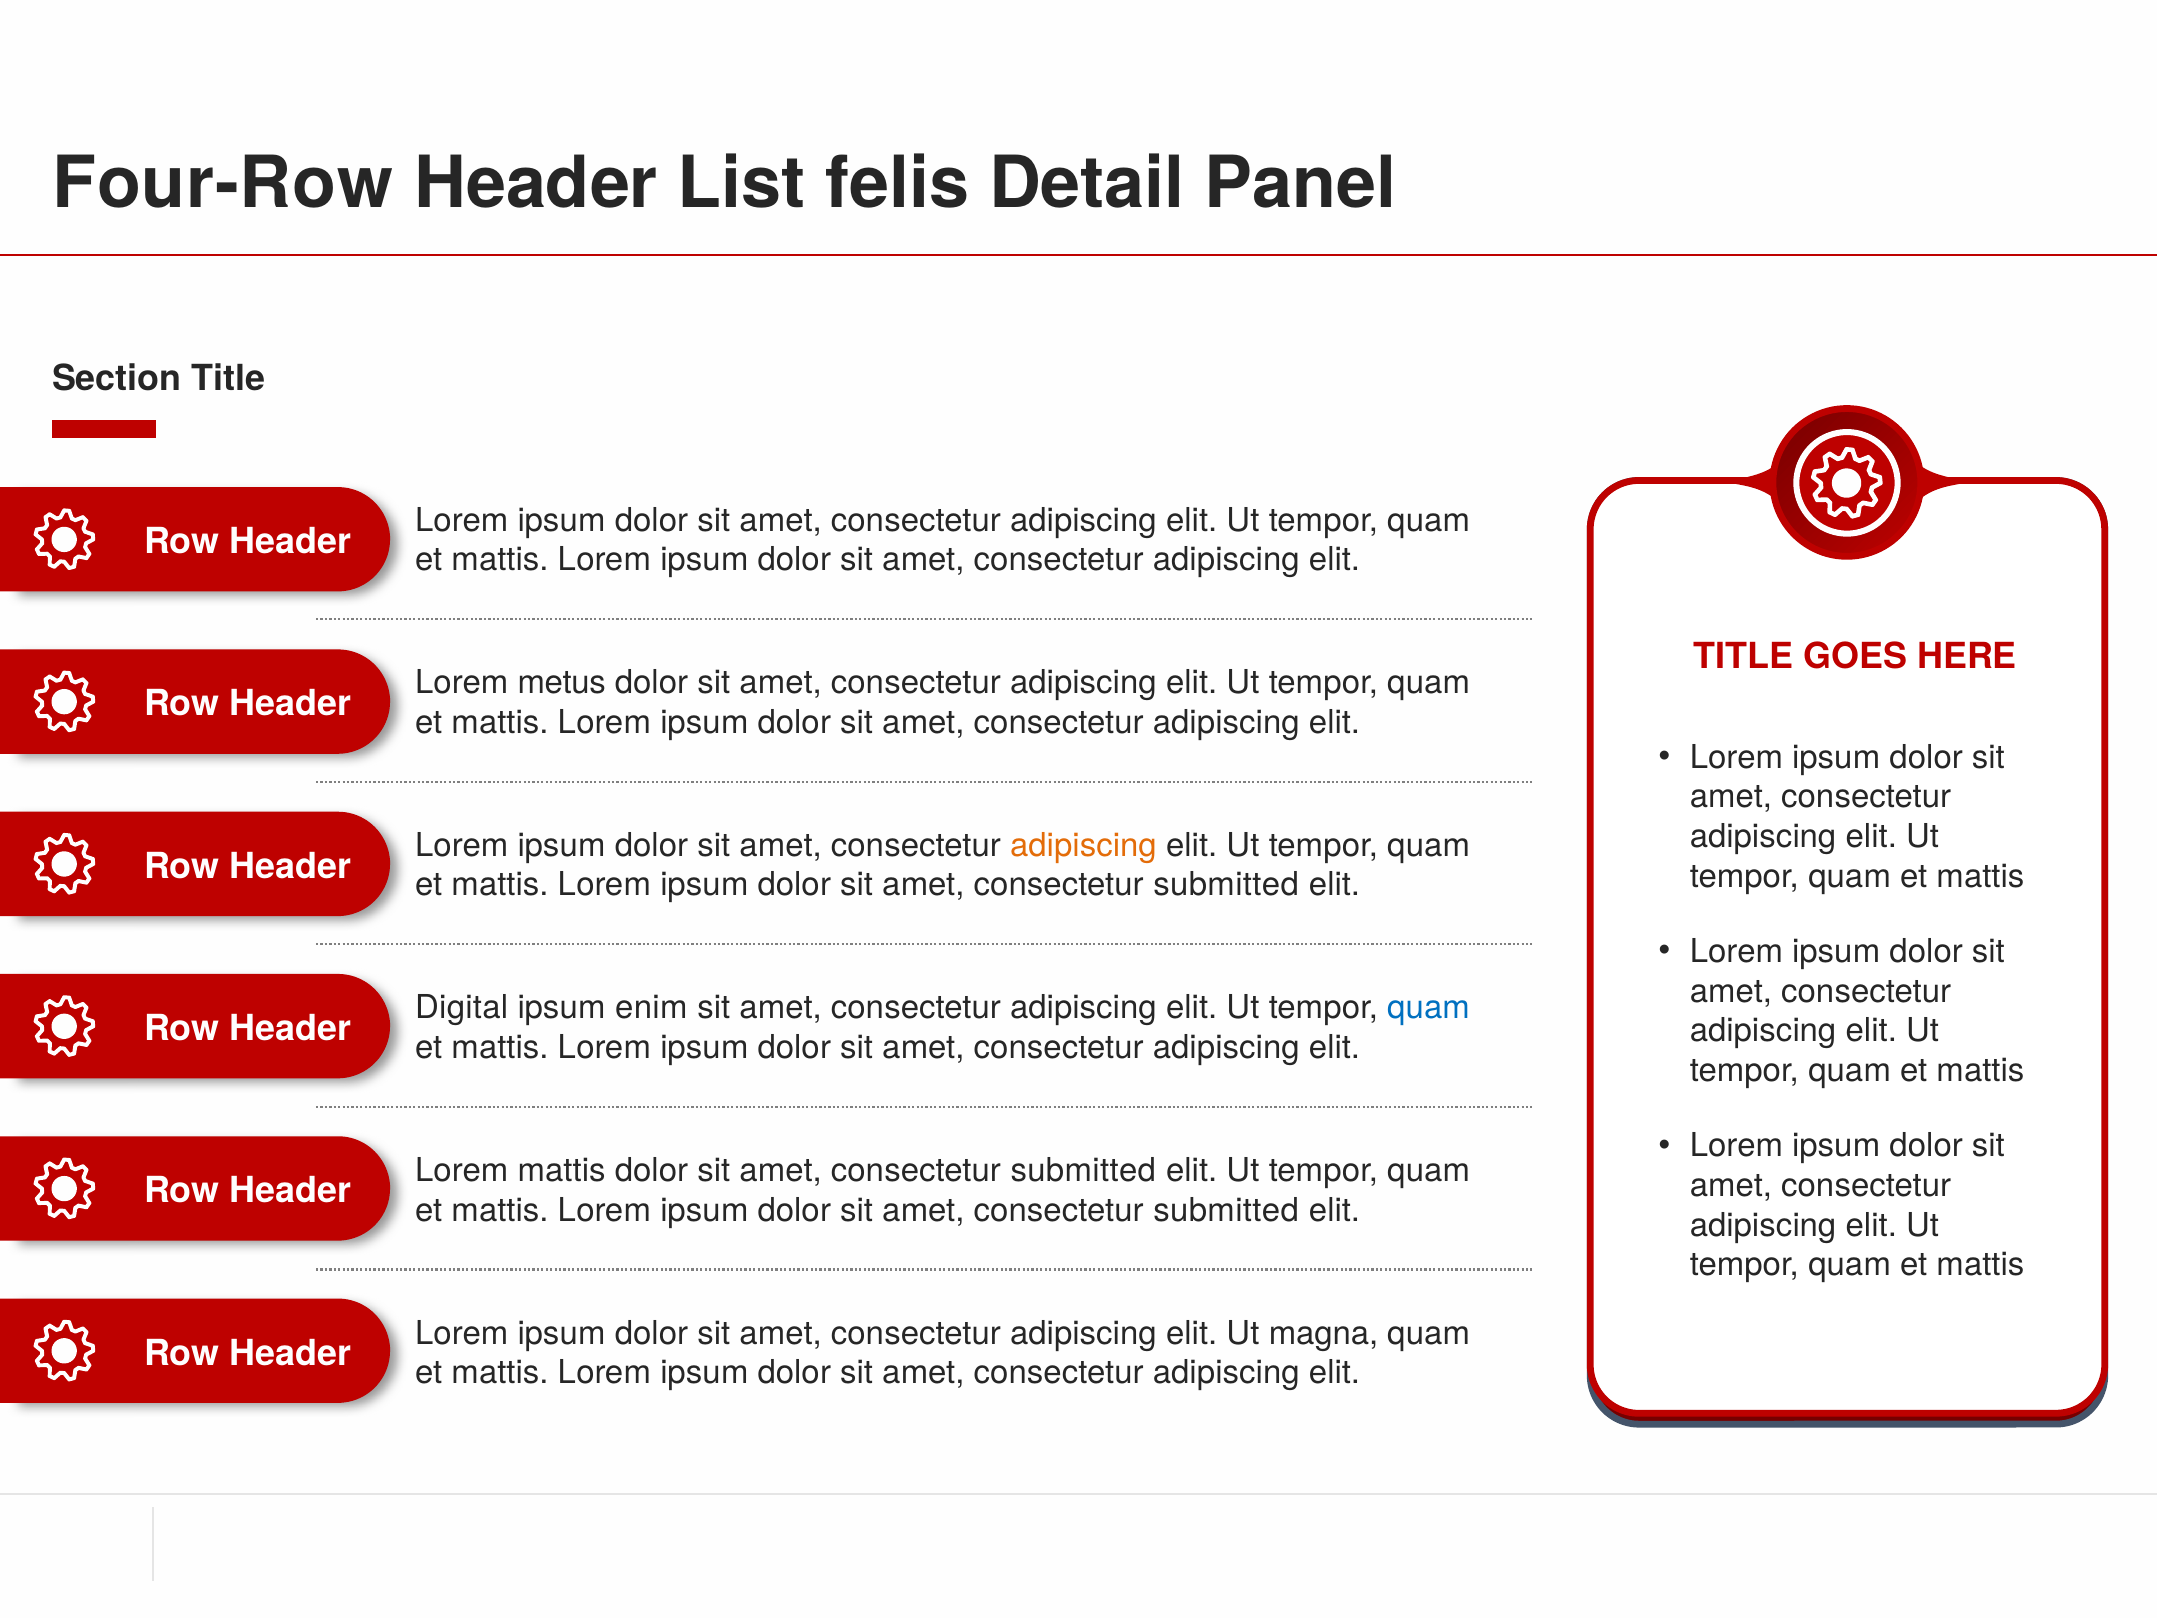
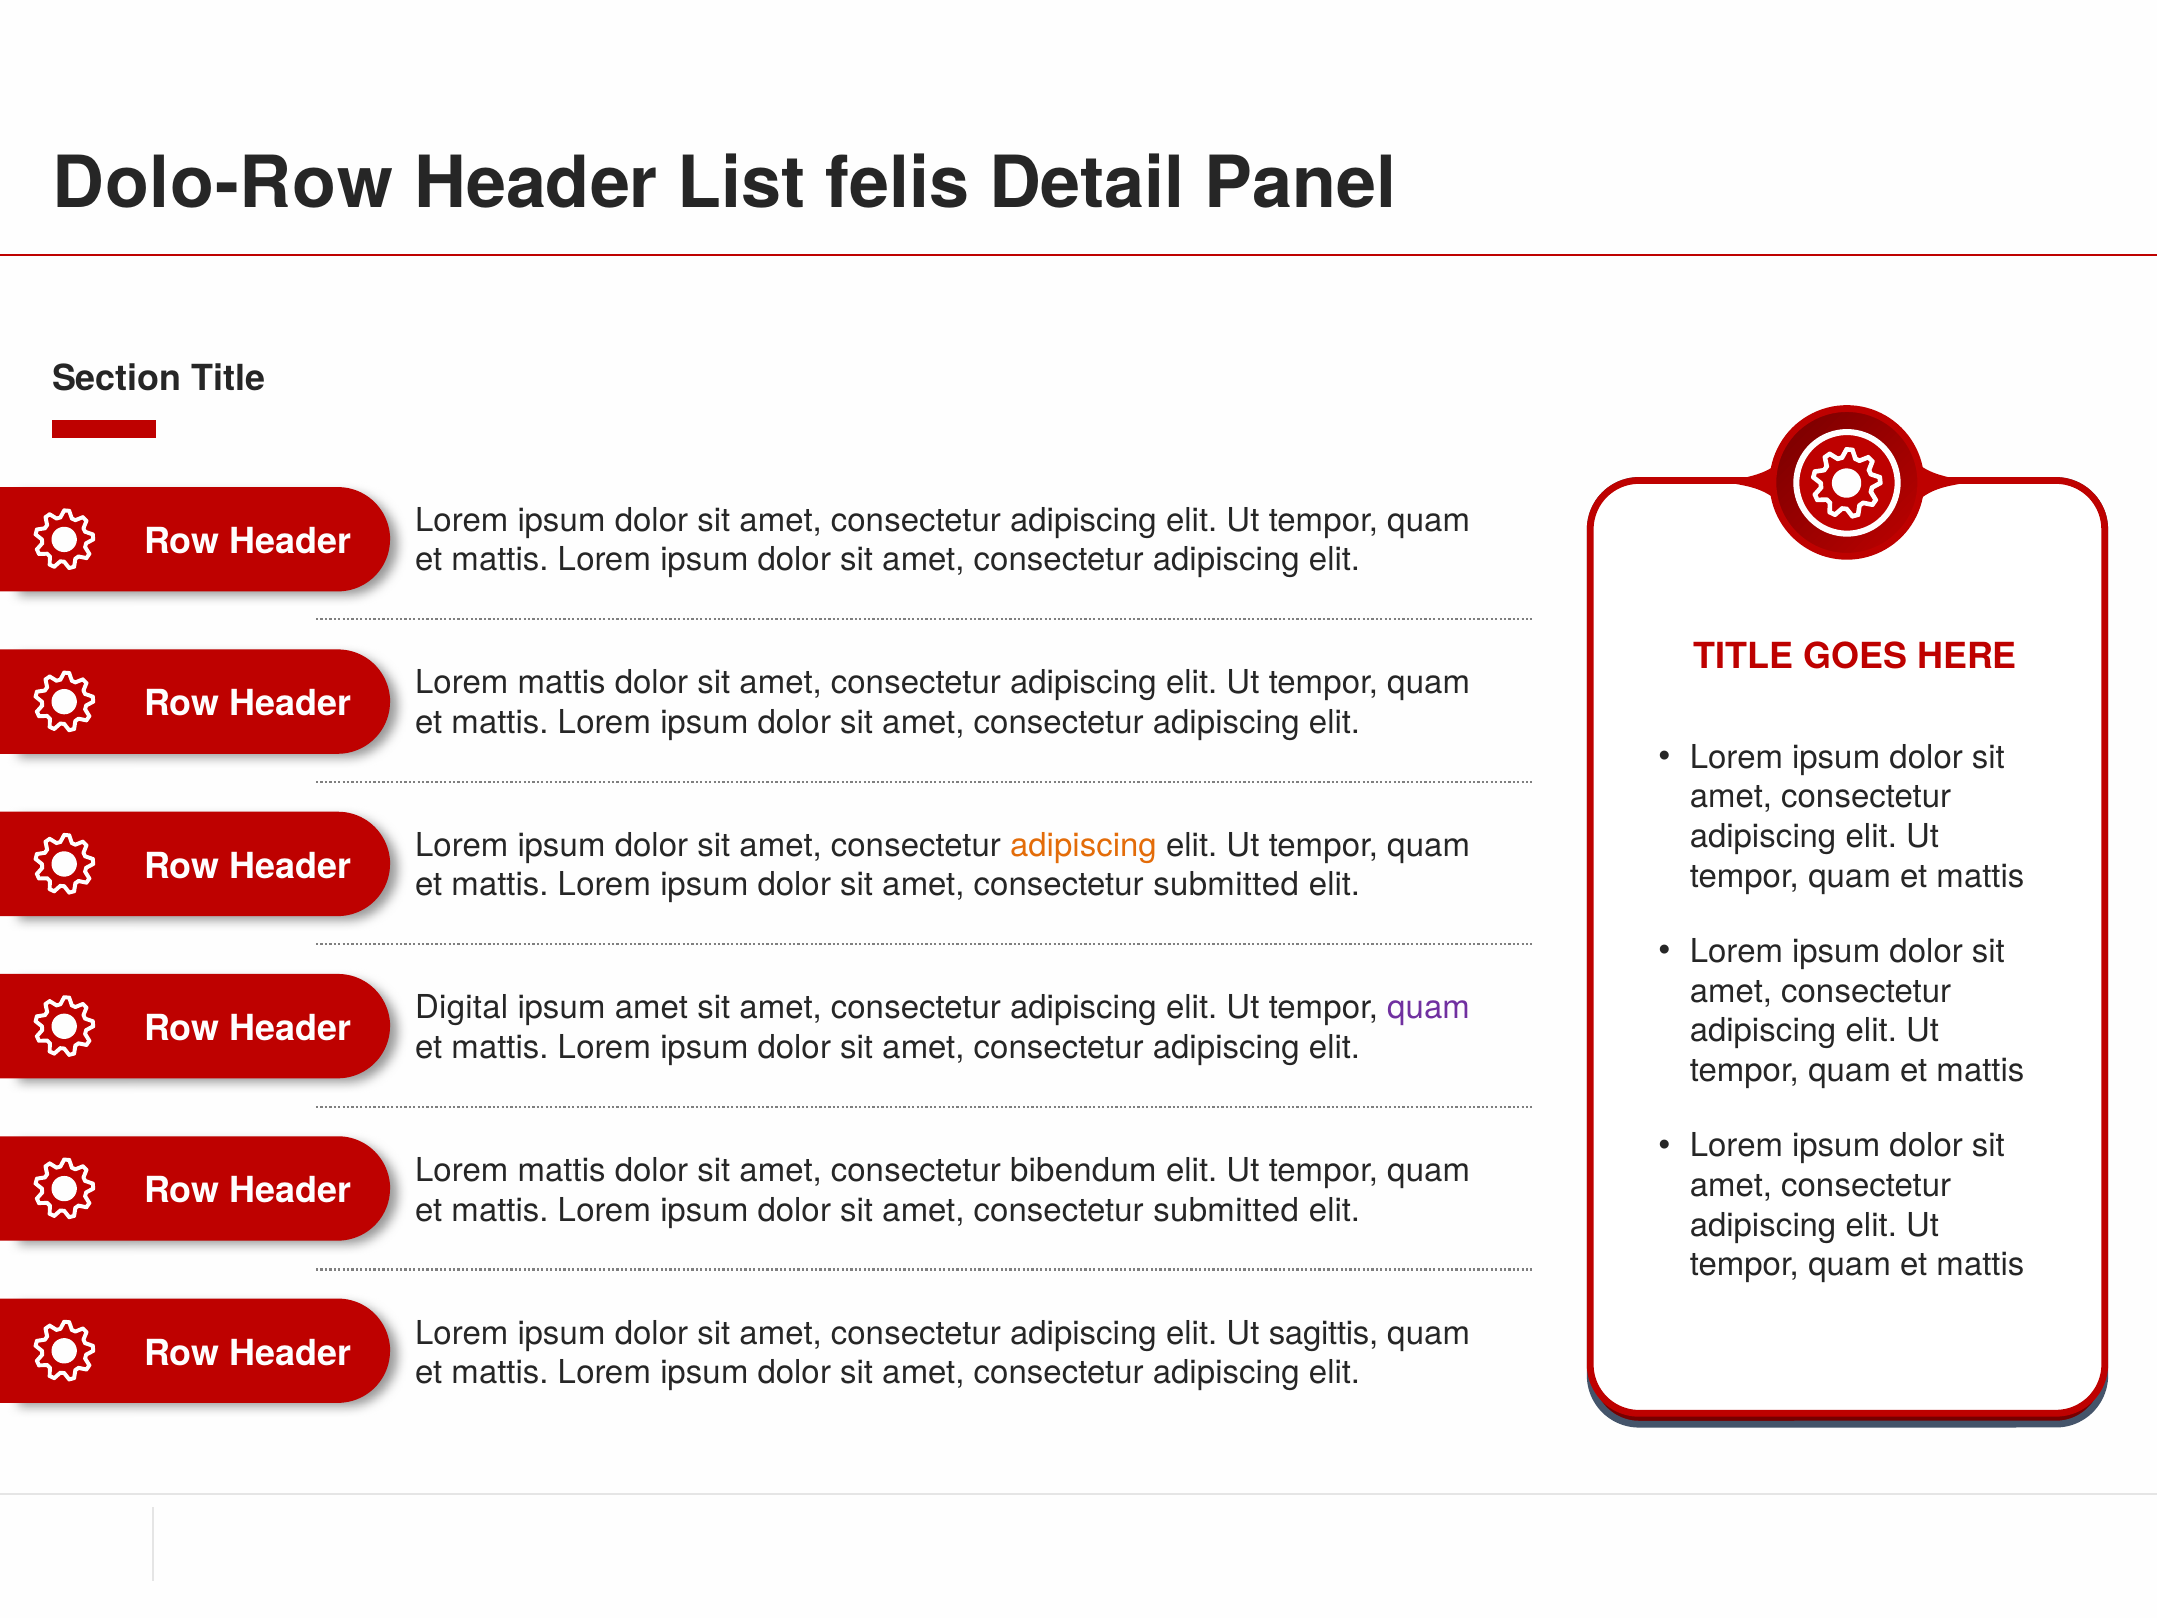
Four-Row: Four-Row -> Dolo-Row (223, 183)
metus: metus -> mattis (562, 683)
ipsum enim: enim -> amet (651, 1008)
quam colour: blue -> purple (1429, 1008)
submitted: submitted -> bibendum (1083, 1170)
magna: magna -> sagittis (1324, 1333)
